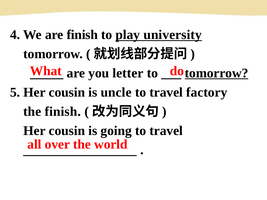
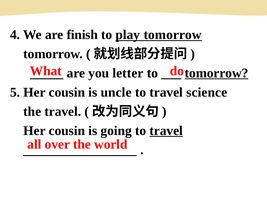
play university: university -> tomorrow (173, 35)
factory: factory -> science (207, 92)
the finish: finish -> travel (63, 112)
travel underline: none -> present (166, 131)
